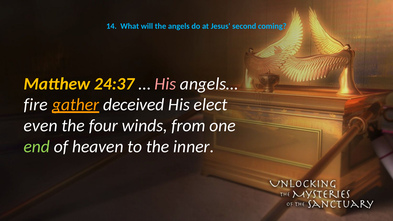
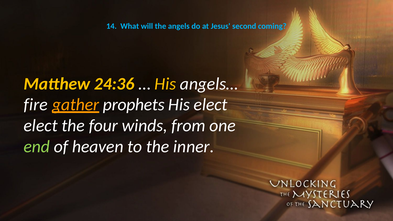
24:37: 24:37 -> 24:36 (114, 84)
His colour: pink -> yellow (165, 84)
deceived: deceived -> prophets (134, 105)
even: even -> elect (41, 126)
